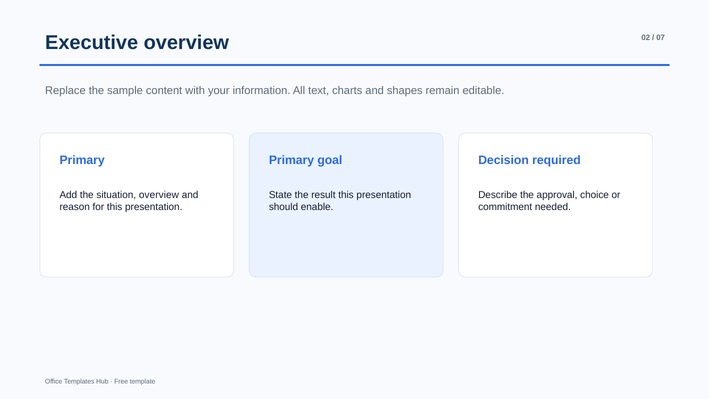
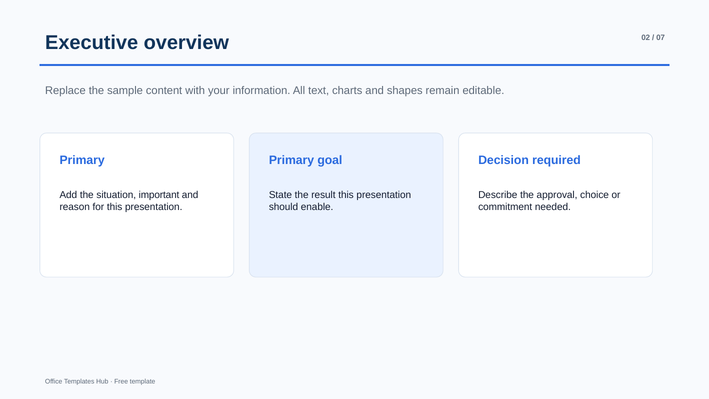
situation overview: overview -> important (159, 195)
